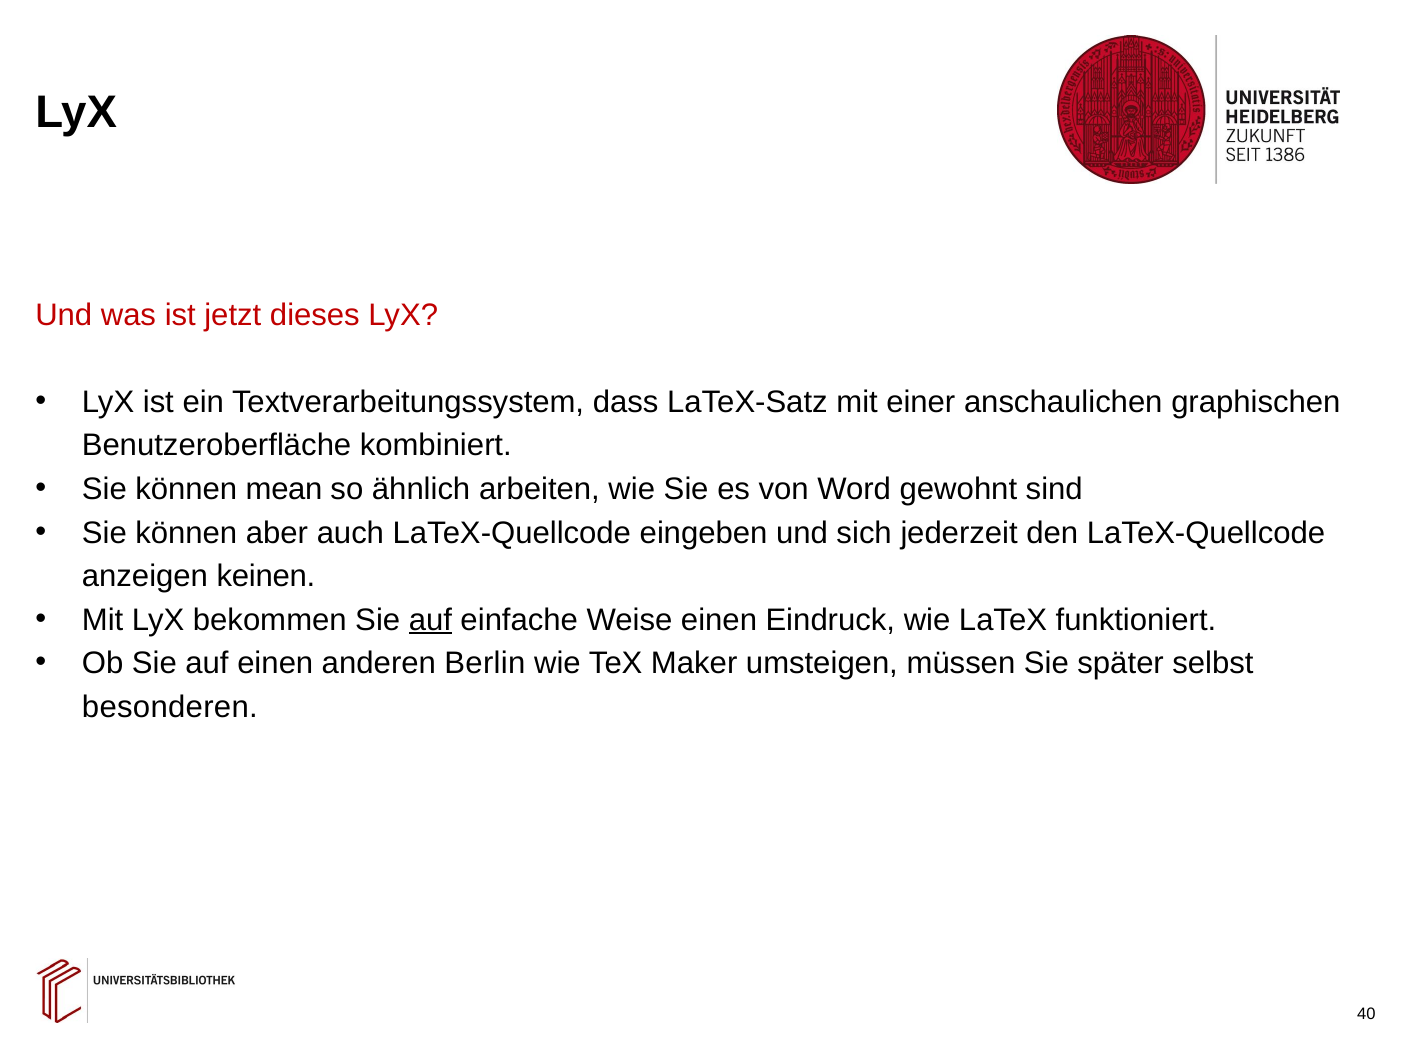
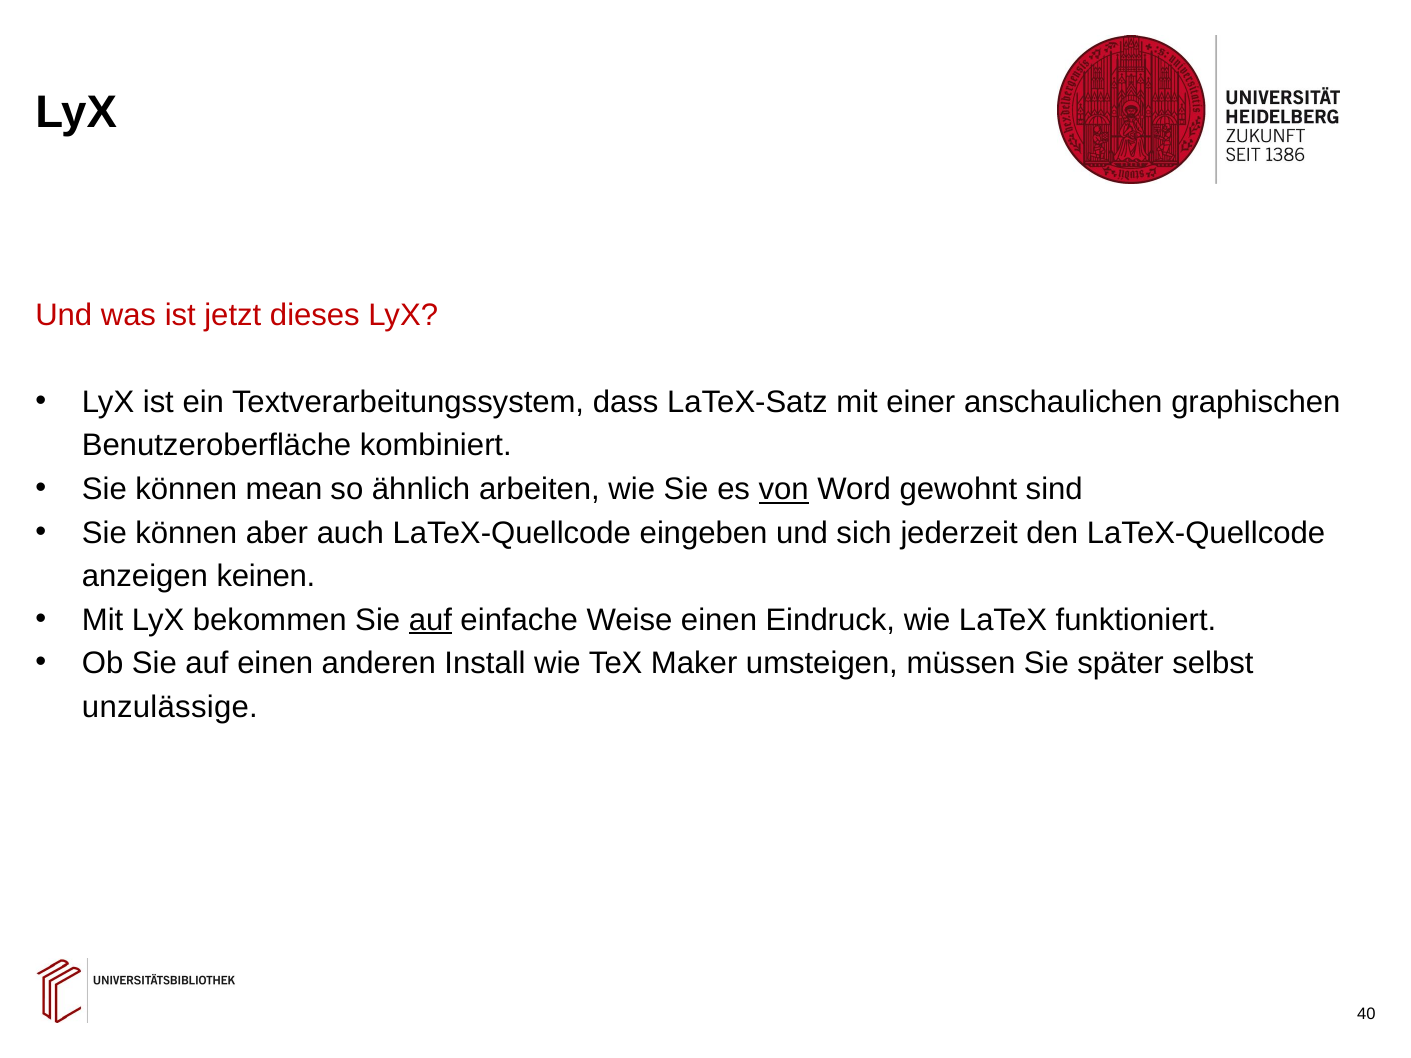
von underline: none -> present (784, 489)
Berlin: Berlin -> Install (485, 664)
besonderen: besonderen -> unzulässige (170, 707)
